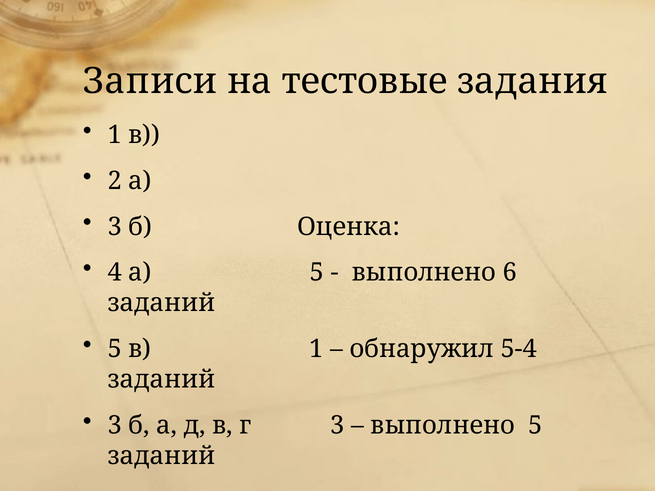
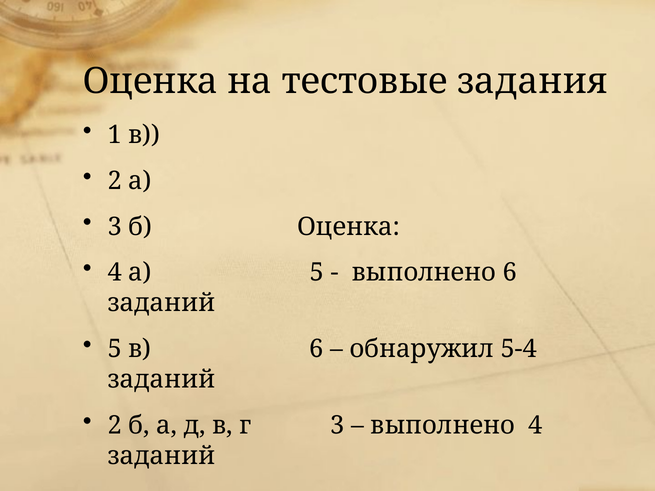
Записи: Записи -> Оценка (151, 81)
в 1: 1 -> 6 (317, 349)
3: 3 -> 2 (115, 426)
выполнено 5: 5 -> 4 (535, 426)
